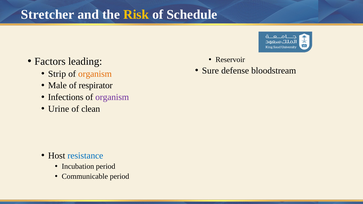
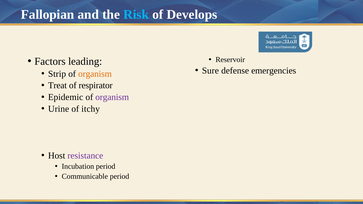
Stretcher: Stretcher -> Fallopian (48, 14)
Risk colour: yellow -> light blue (136, 14)
Schedule: Schedule -> Develops (192, 14)
bloodstream: bloodstream -> emergencies (274, 71)
Male: Male -> Treat (57, 86)
Infections: Infections -> Epidemic (66, 97)
clean: clean -> itchy (91, 109)
resistance colour: blue -> purple (85, 156)
